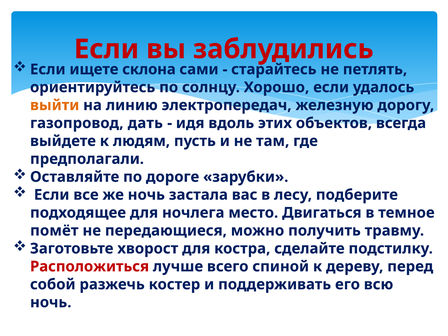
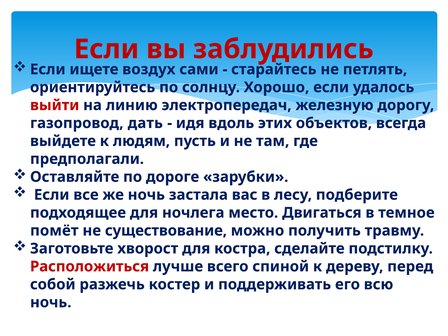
склона: склона -> воздух (149, 69)
выйти colour: orange -> red (55, 105)
передающиеся: передающиеся -> существование (166, 231)
